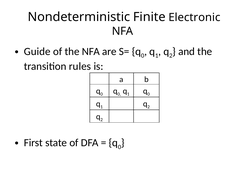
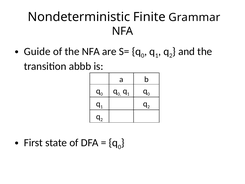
Electronic: Electronic -> Grammar (194, 17)
rules: rules -> abbb (80, 66)
